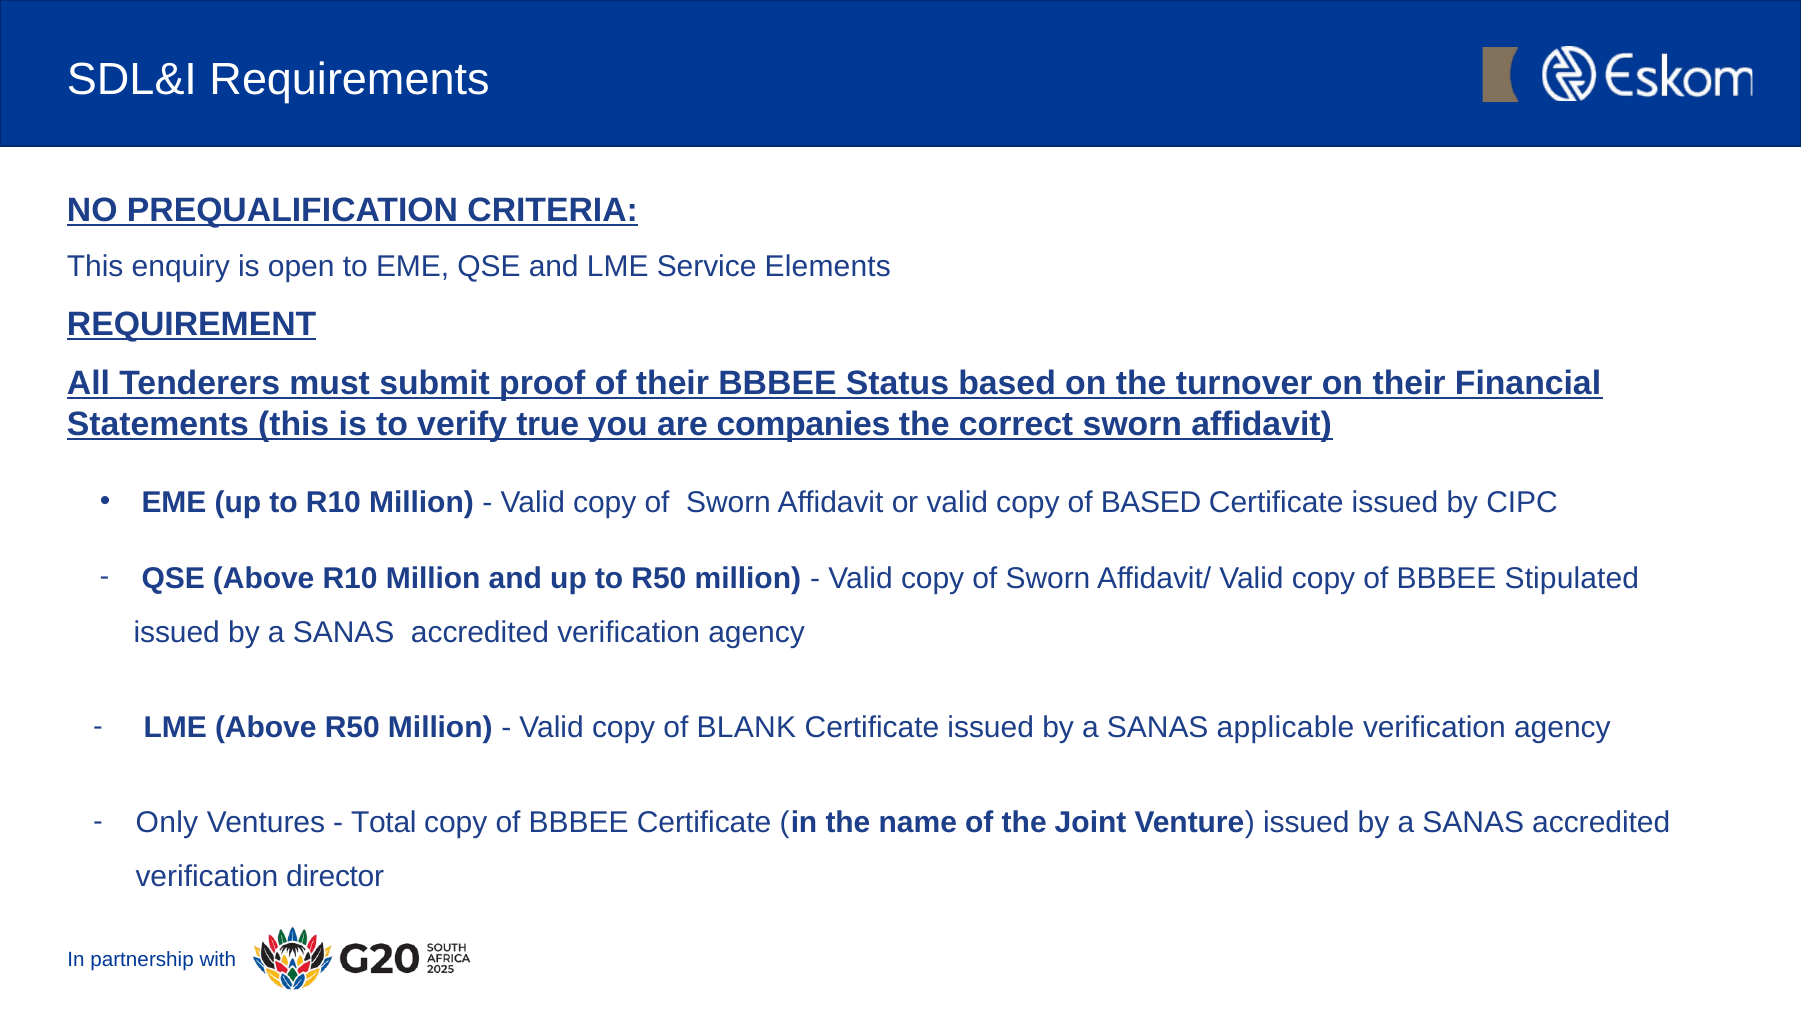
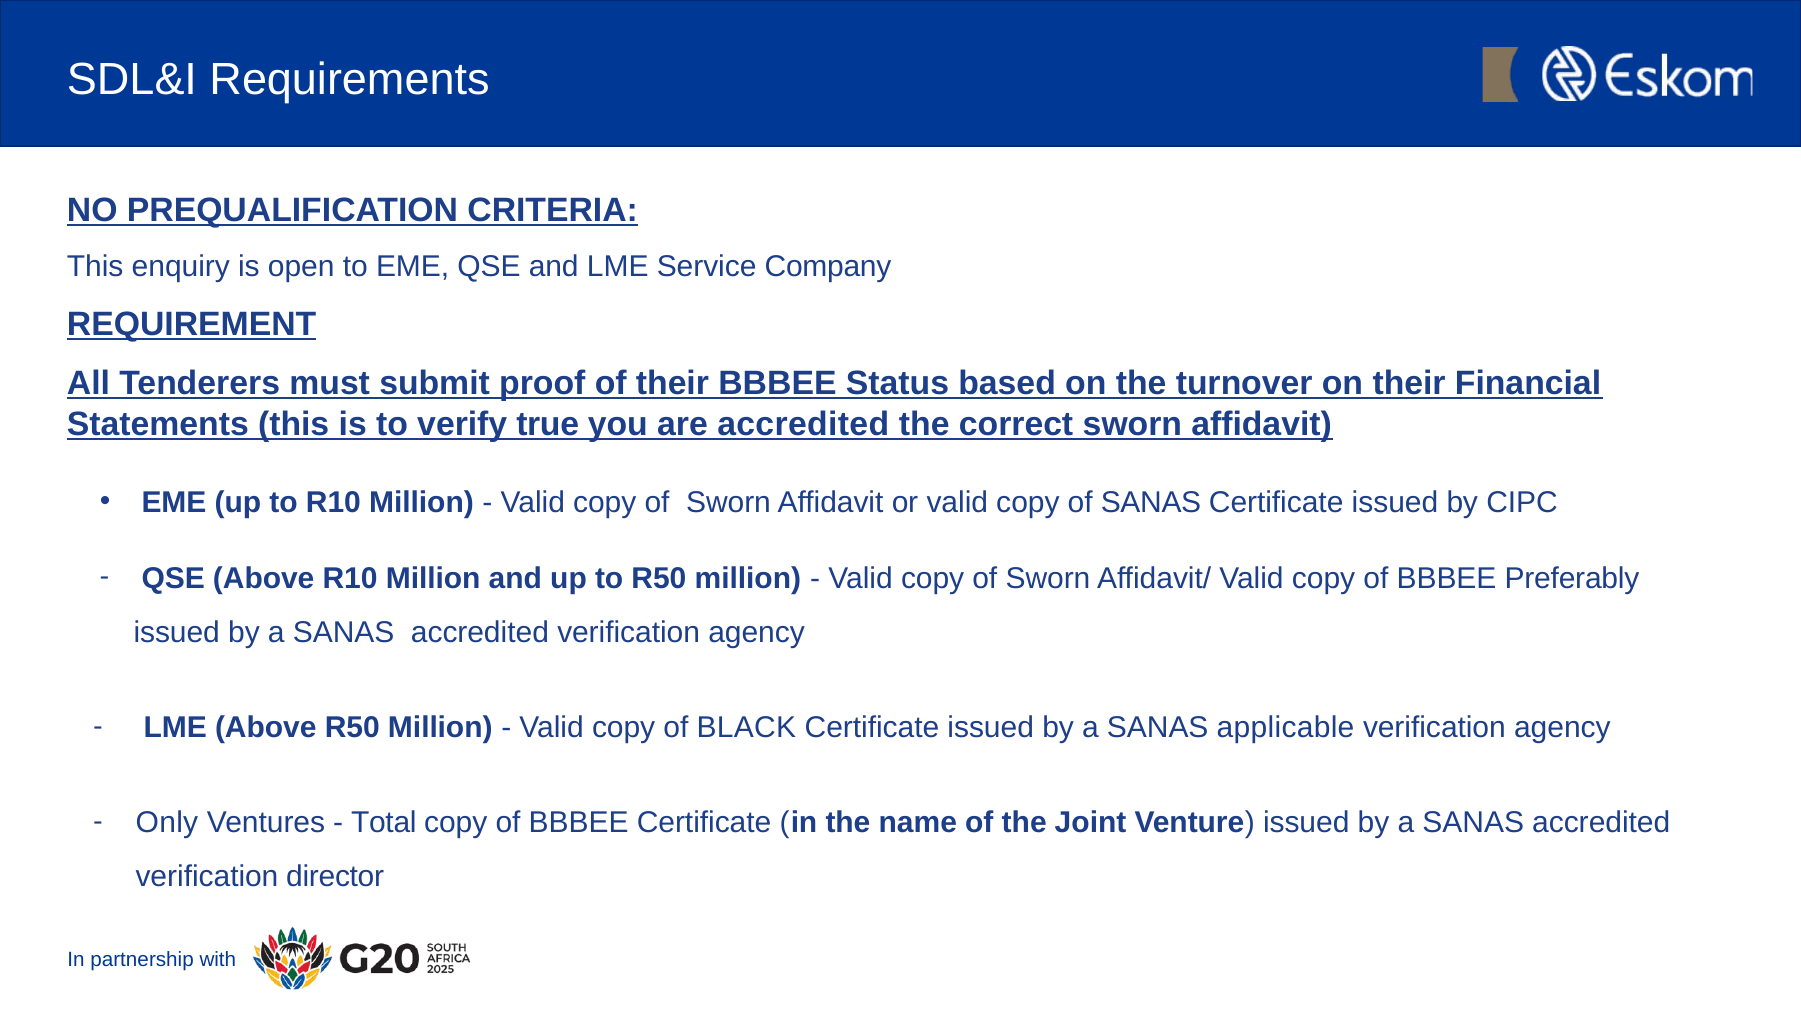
Elements: Elements -> Company (828, 267)
are companies: companies -> accredited (803, 424)
of BASED: BASED -> SANAS (1151, 502)
Stipulated: Stipulated -> Preferably (1572, 579)
BLANK: BLANK -> BLACK (746, 728)
